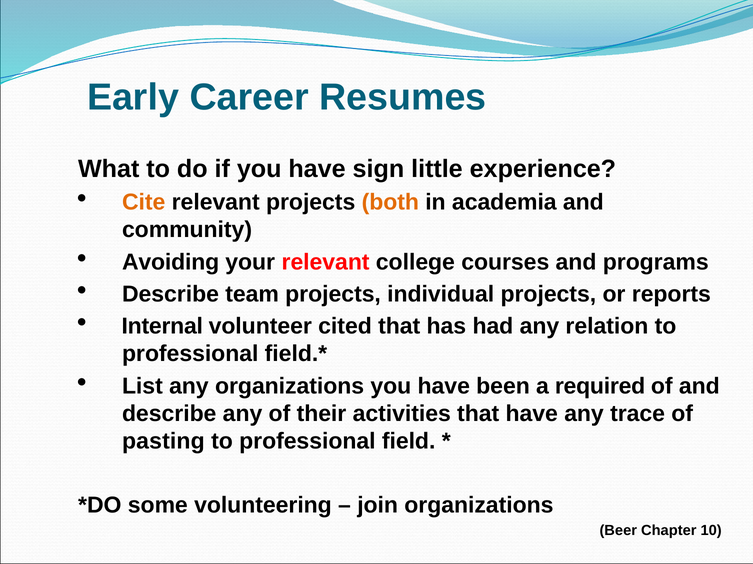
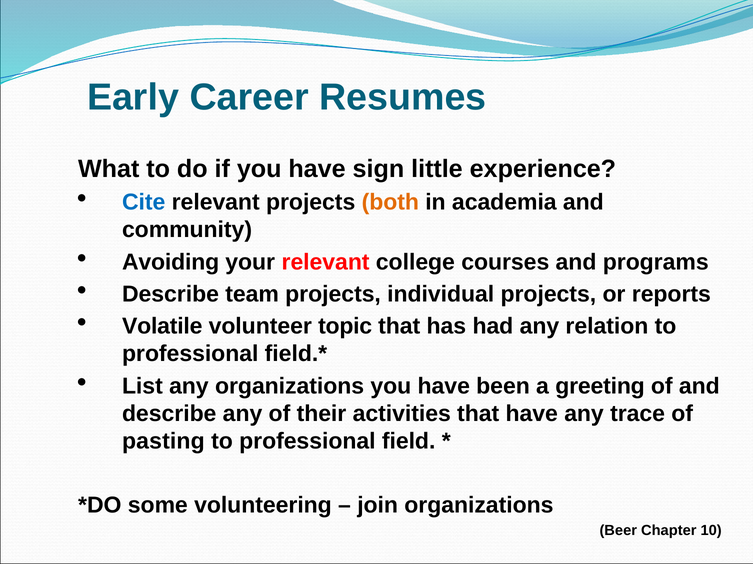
Cite colour: orange -> blue (144, 203)
Internal: Internal -> Volatile (162, 327)
cited: cited -> topic (345, 327)
required: required -> greeting (600, 386)
